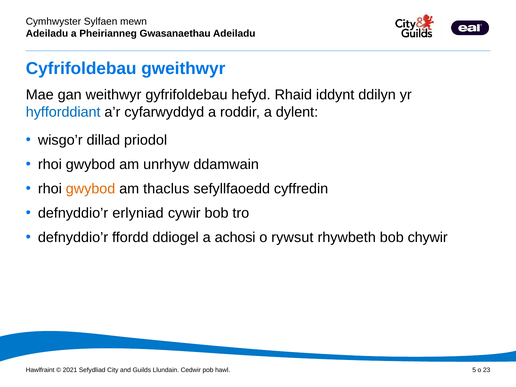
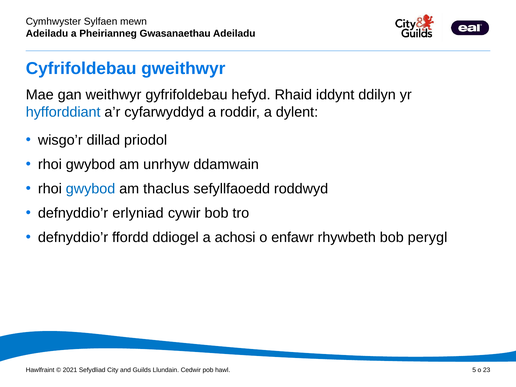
gwybod colour: orange -> blue (91, 189)
cyffredin: cyffredin -> roddwyd (301, 189)
rywsut: rywsut -> enfawr (293, 238)
chywir: chywir -> perygl (428, 238)
